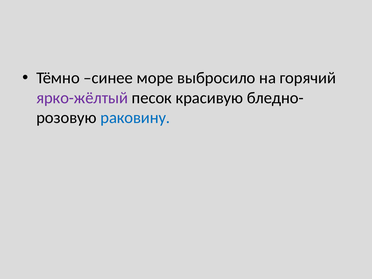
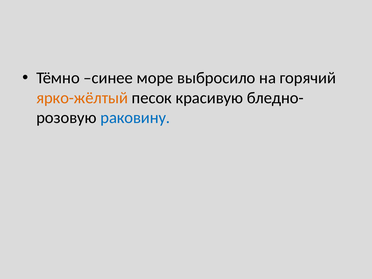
ярко-жёлтый colour: purple -> orange (82, 98)
